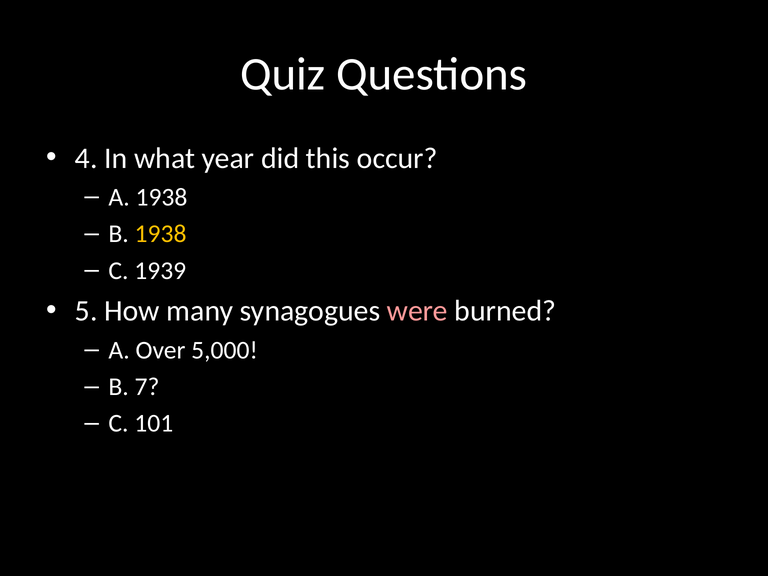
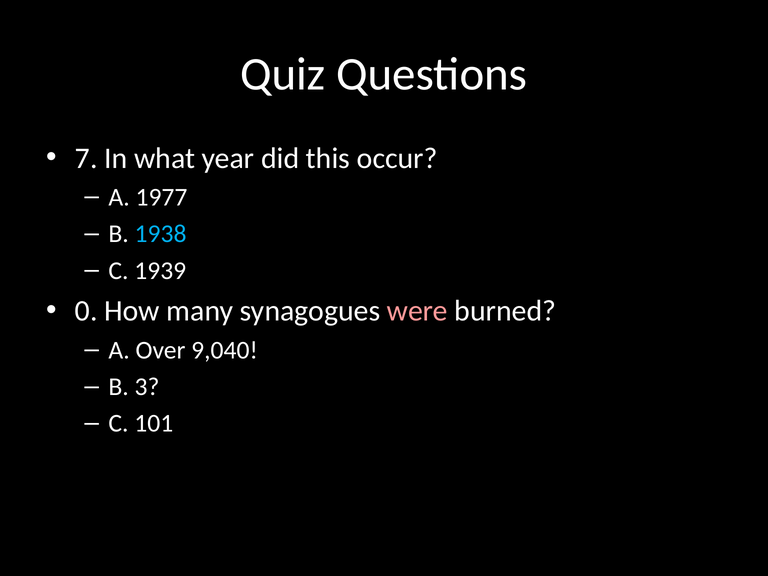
4: 4 -> 7 (86, 158)
A 1938: 1938 -> 1977 (161, 197)
1938 colour: yellow -> light blue (161, 234)
5: 5 -> 0 (86, 311)
5,000: 5,000 -> 9,040 (225, 350)
7: 7 -> 3 (147, 387)
